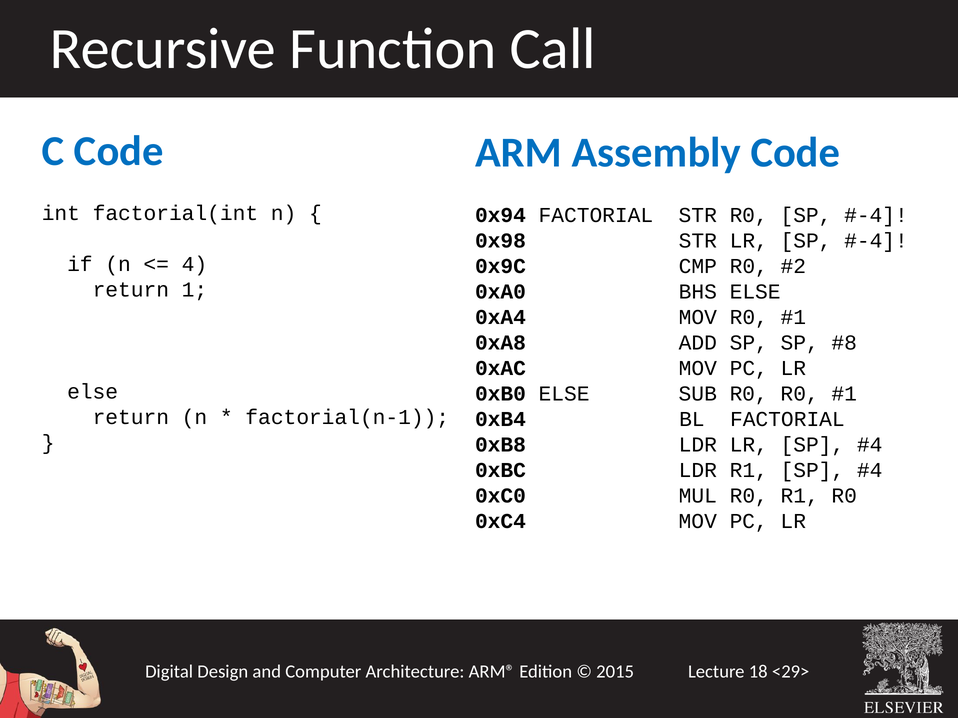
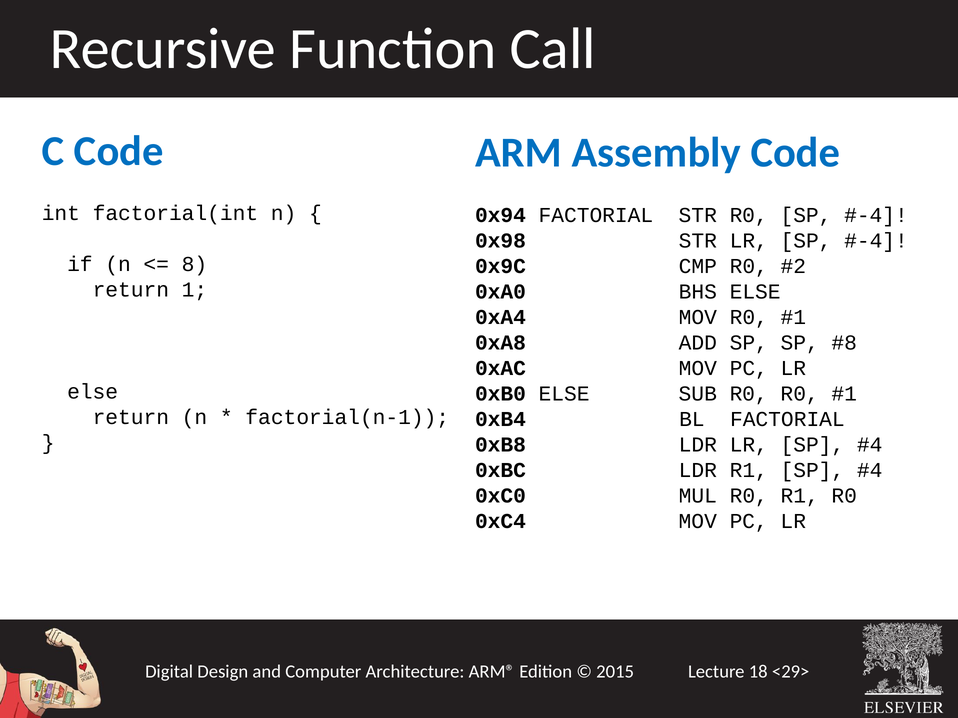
4: 4 -> 8 (194, 265)
